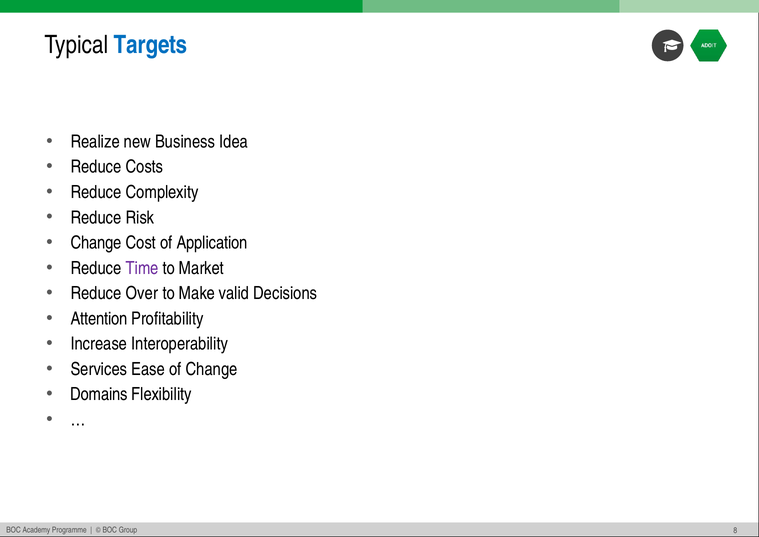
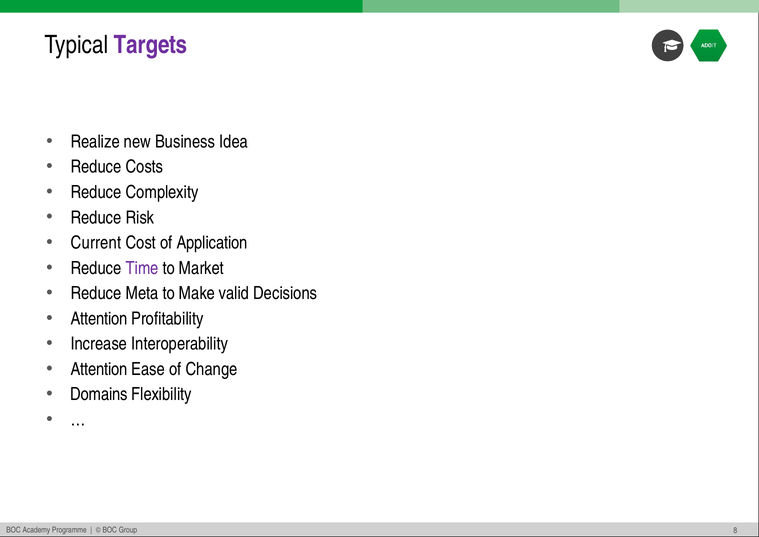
Targets colour: blue -> purple (151, 45)
Change: Change -> Current (96, 243)
Over: Over -> Meta (142, 293)
Services: Services -> Attention (99, 369)
